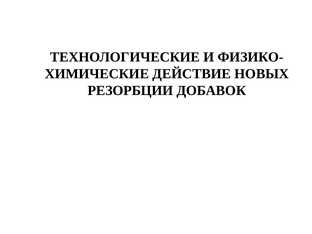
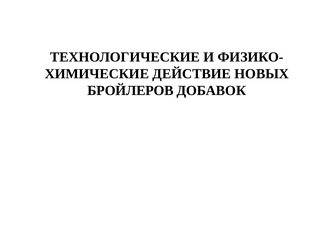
РЕЗОРБЦИИ: РЕЗОРБЦИИ -> БРОЙЛЕРОВ (131, 90)
